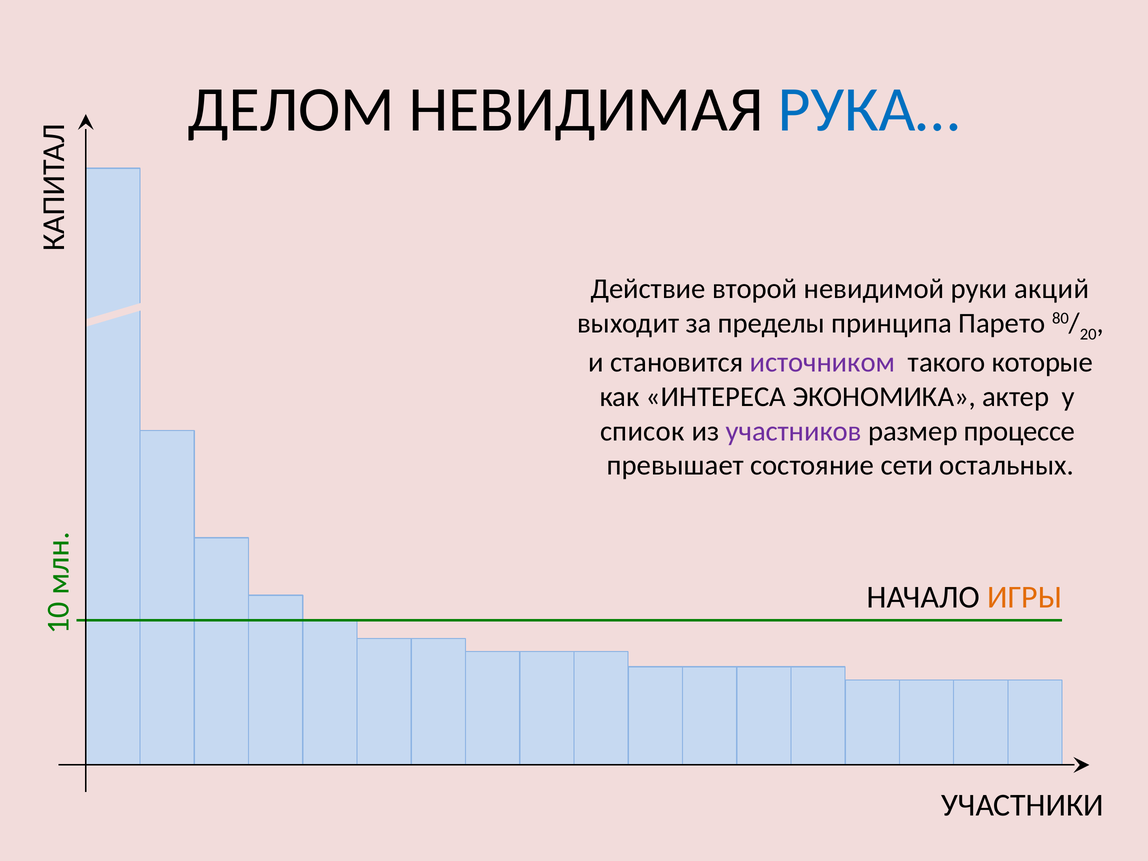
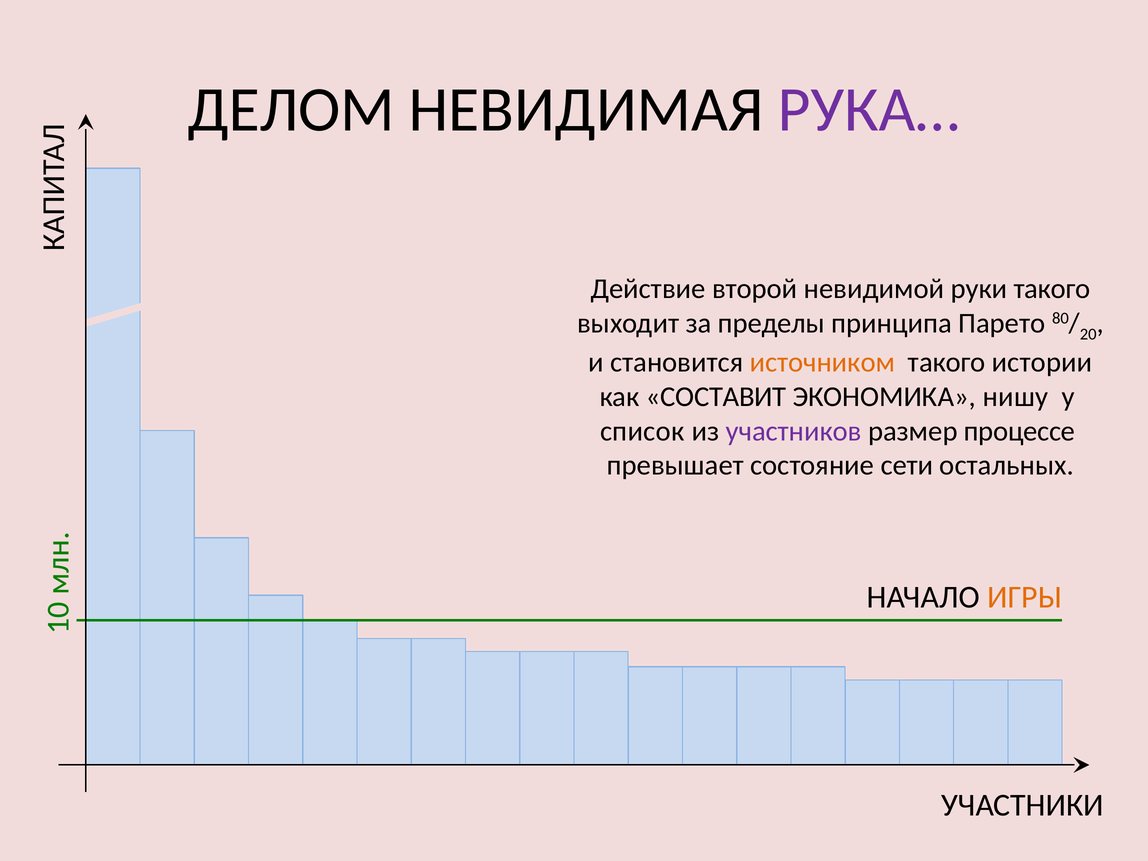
РУКА… colour: blue -> purple (869, 110)
руки акций: акций -> такого (1052, 289)
источником colour: purple -> orange (822, 362)
которые: которые -> истории (1042, 362)
ИНТЕРЕСА: ИНТЕРЕСА -> СОСТАВИТ (716, 397)
актер: актер -> нишу (1016, 397)
